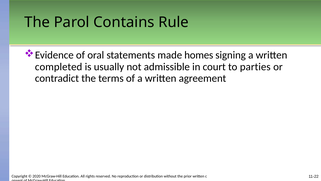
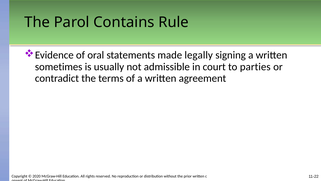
homes: homes -> legally (199, 55)
completed: completed -> sometimes (59, 67)
